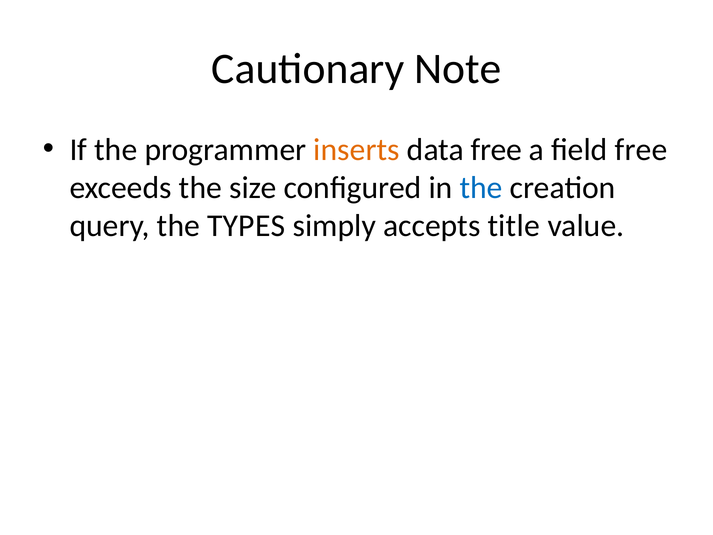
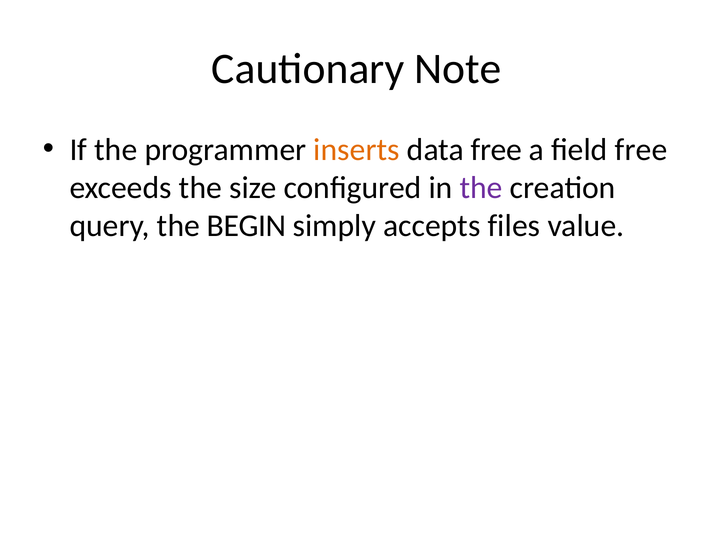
the colour: blue -> purple (481, 188)
TYPES: TYPES -> BEGIN (246, 226)
title: title -> files (514, 226)
